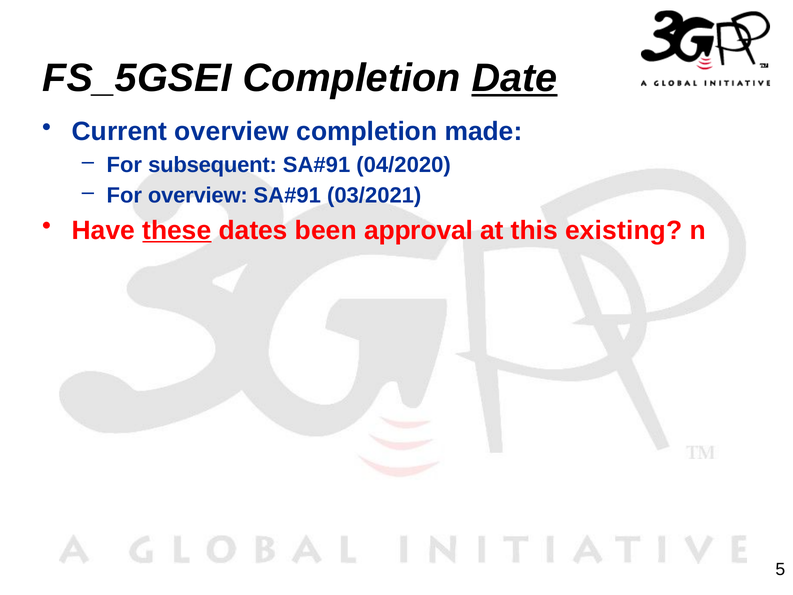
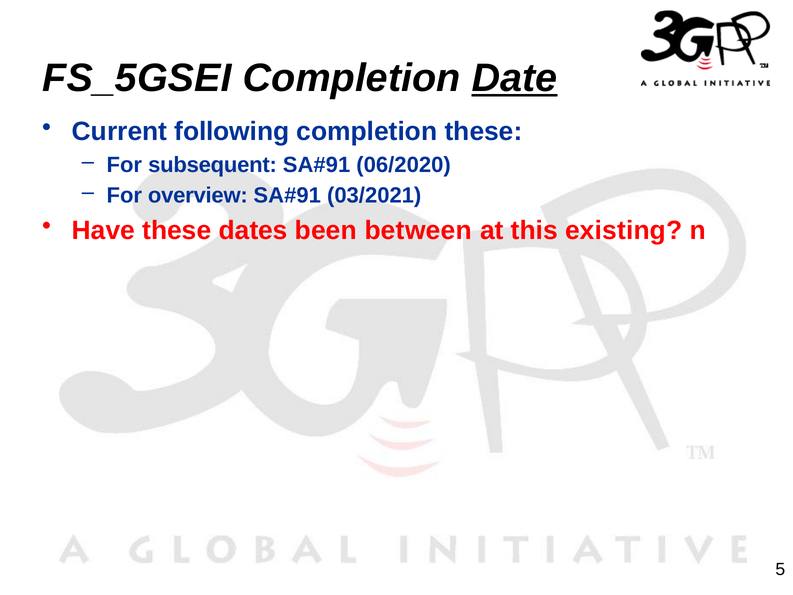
Current overview: overview -> following (232, 132)
completion made: made -> these (484, 132)
04/2020: 04/2020 -> 06/2020 (404, 165)
these underline: present -> none (177, 230)
approval: approval -> between (418, 230)
